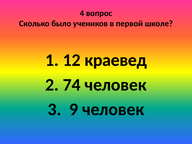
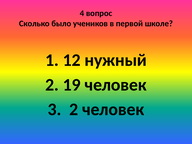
краевед: краевед -> нужный (116, 60)
74: 74 -> 19 (72, 85)
9: 9 -> 2 (74, 109)
